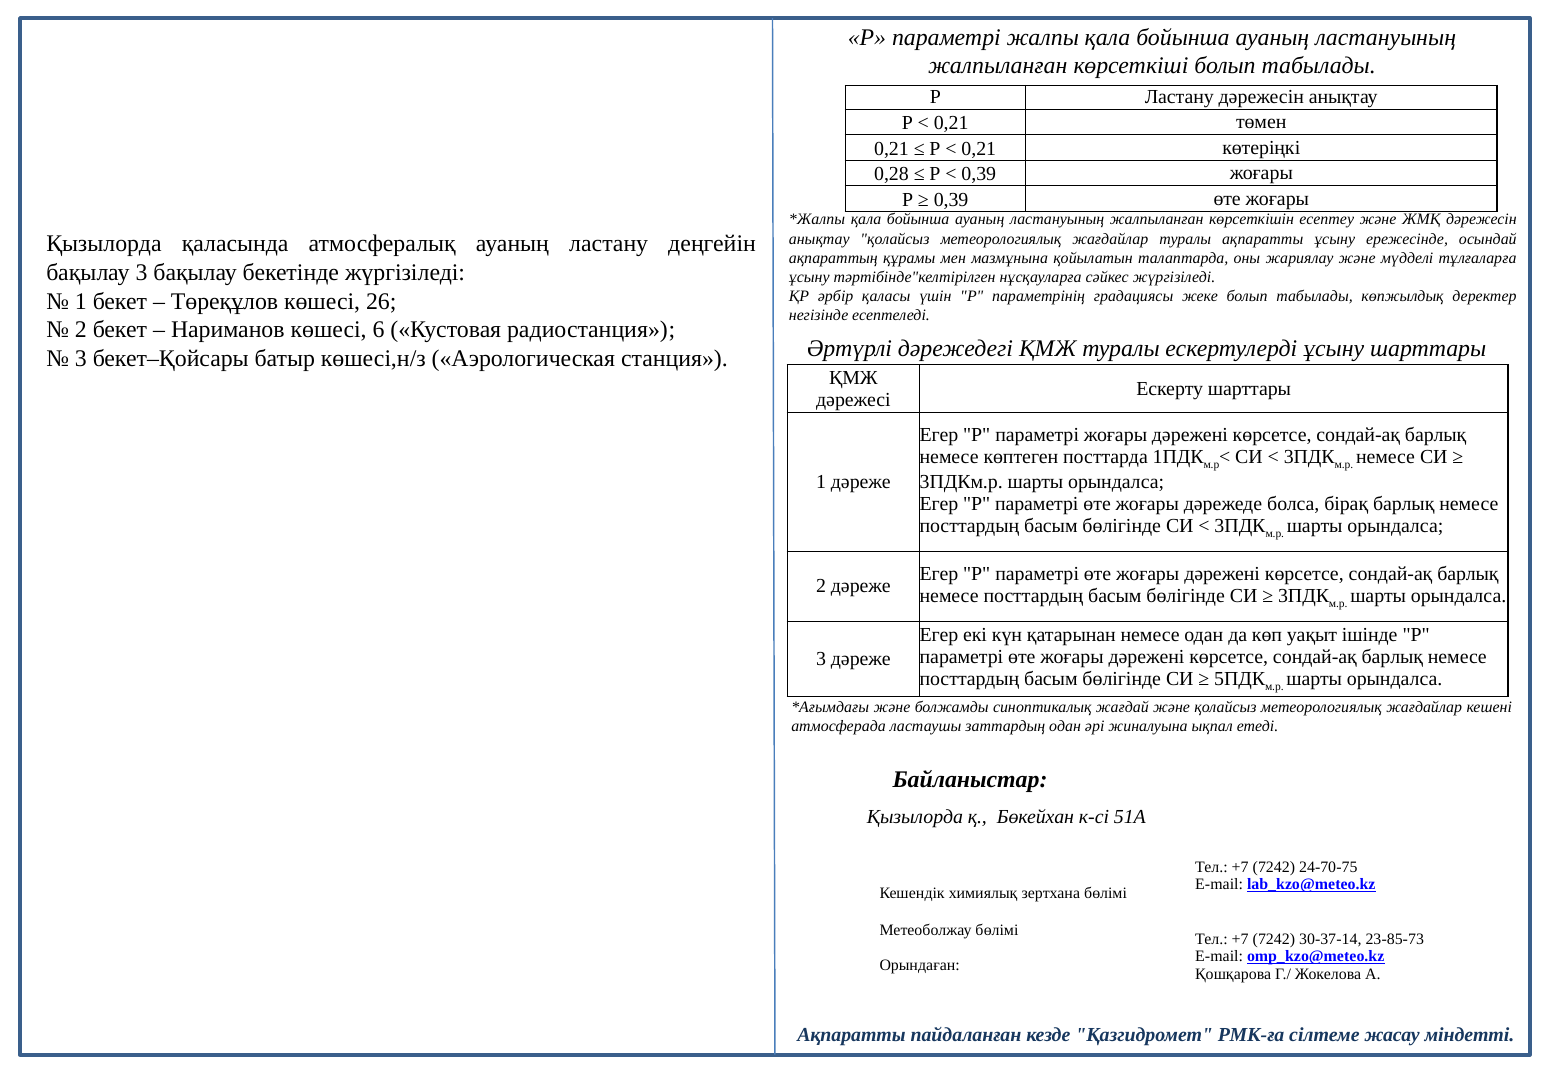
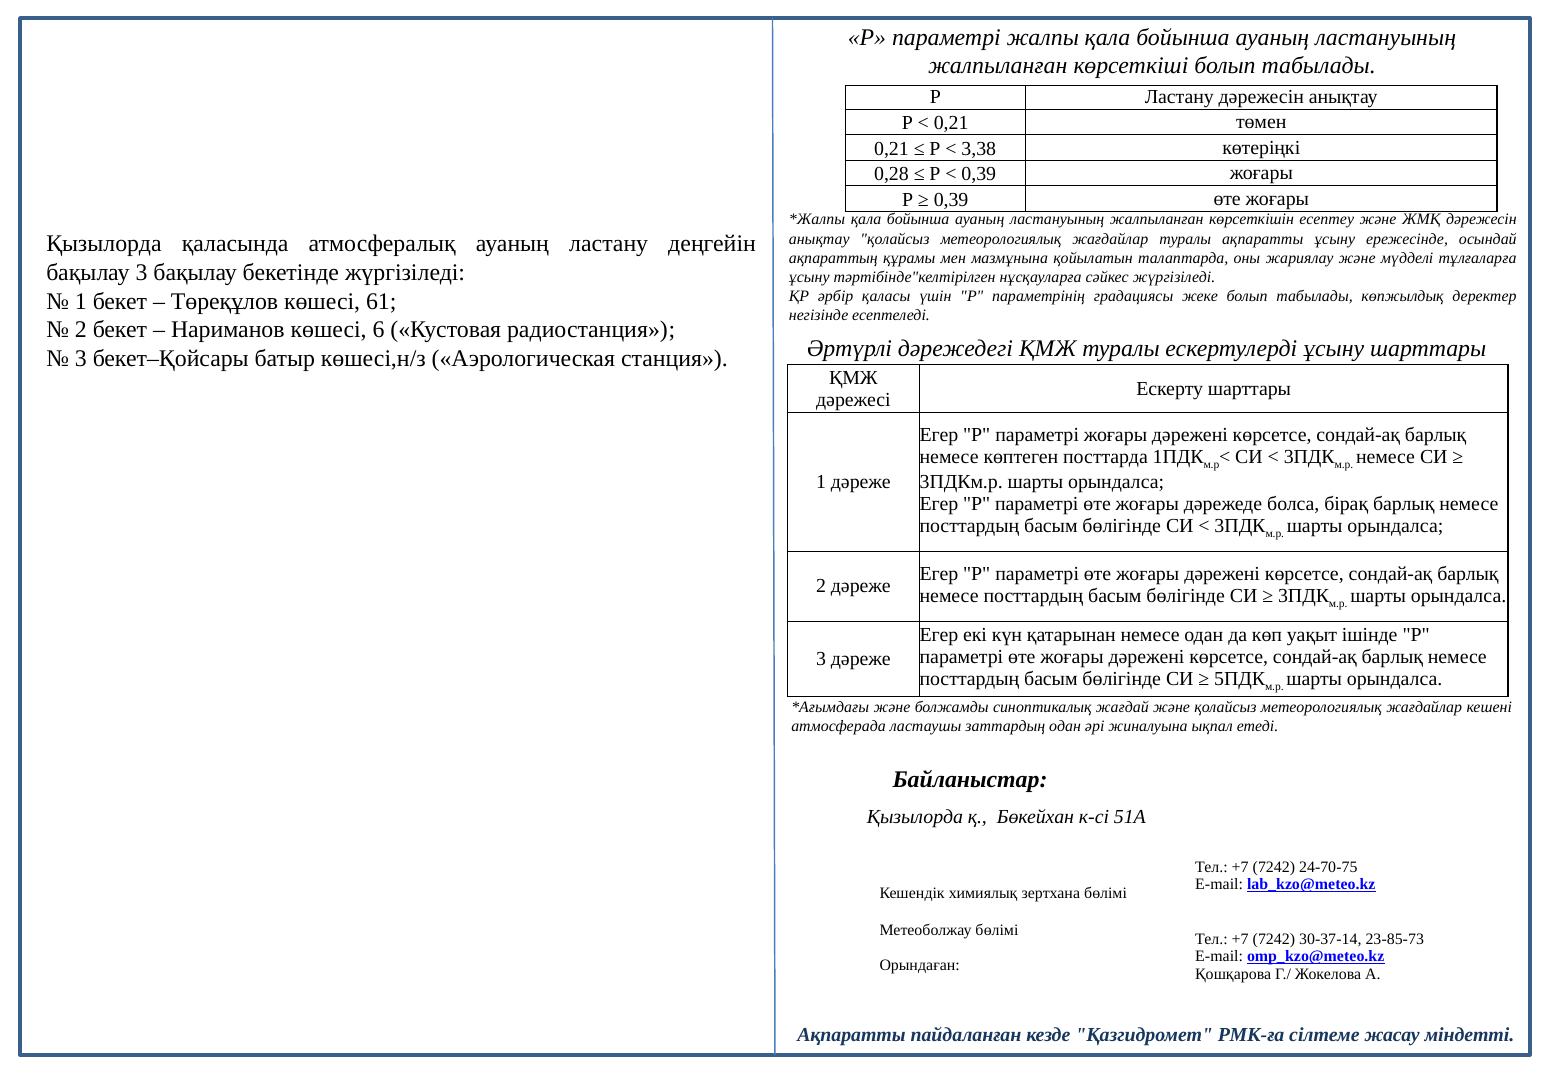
0,21: 0,21 -> 3,38 (979, 148)
26: 26 -> 61 (381, 301)
